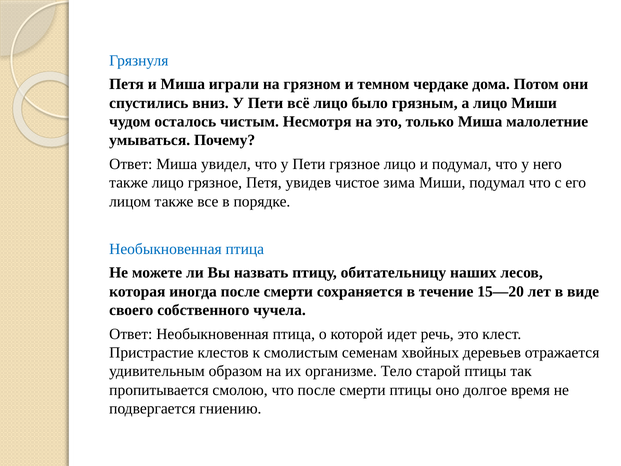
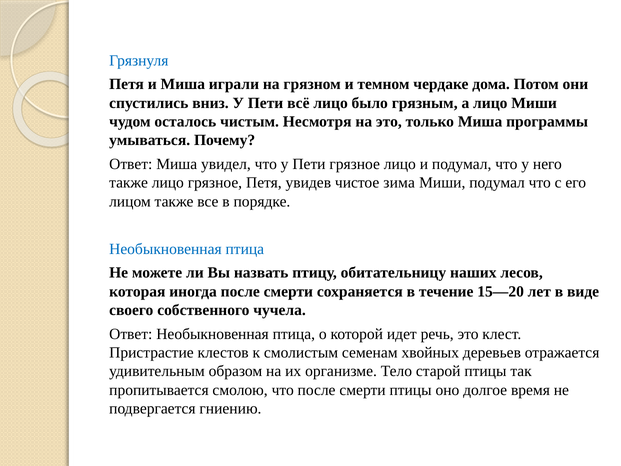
малолетние: малолетние -> программы (547, 122)
